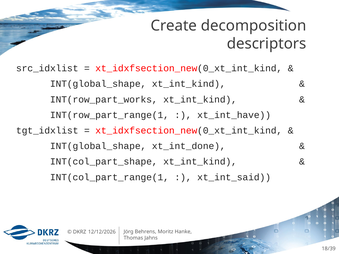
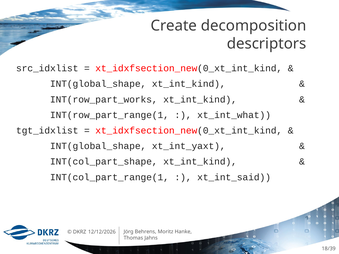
xt_int_have: xt_int_have -> xt_int_what (234, 115)
xt_int_done: xt_int_done -> xt_int_yaxt (189, 146)
